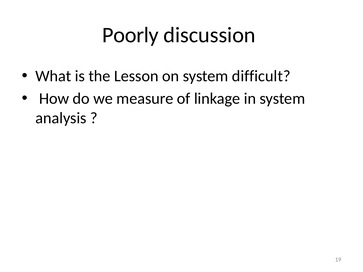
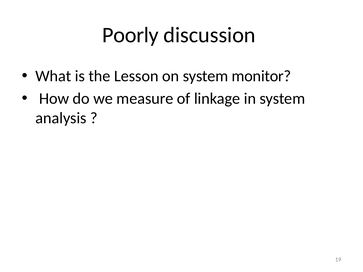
difficult: difficult -> monitor (261, 76)
